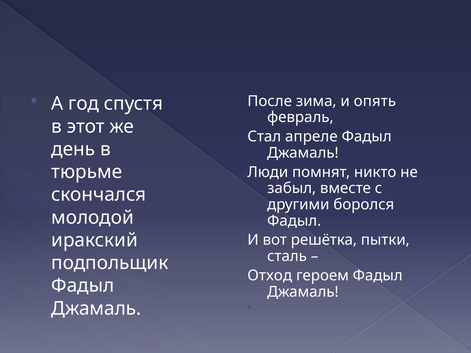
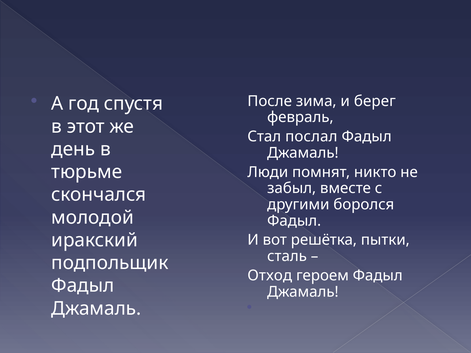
опять: опять -> берег (375, 101)
апреле: апреле -> послал (311, 137)
